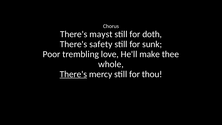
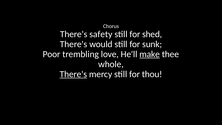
mayst: mayst -> safety (101, 34)
doth: doth -> shed (152, 34)
safety: safety -> would (101, 44)
make underline: none -> present (150, 54)
